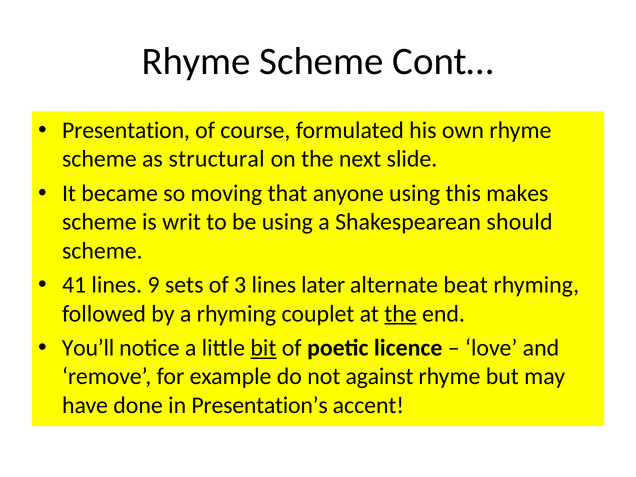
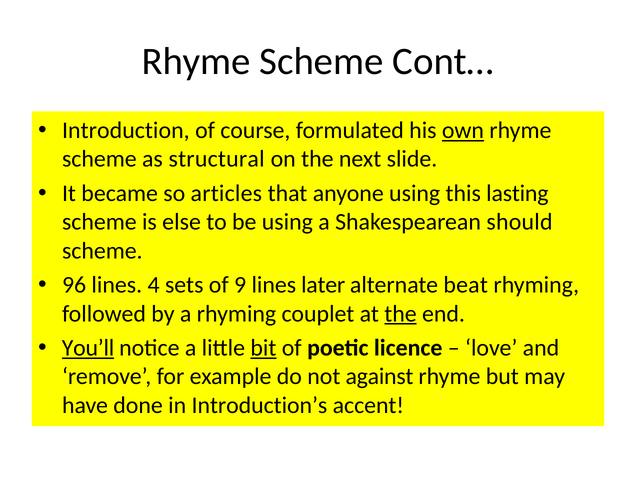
Presentation: Presentation -> Introduction (126, 130)
own underline: none -> present (463, 130)
moving: moving -> articles (226, 193)
makes: makes -> lasting (517, 193)
writ: writ -> else (182, 222)
41: 41 -> 96 (74, 285)
9: 9 -> 4 (154, 285)
3: 3 -> 9 (240, 285)
You’ll underline: none -> present (88, 348)
Presentation’s: Presentation’s -> Introduction’s (259, 405)
